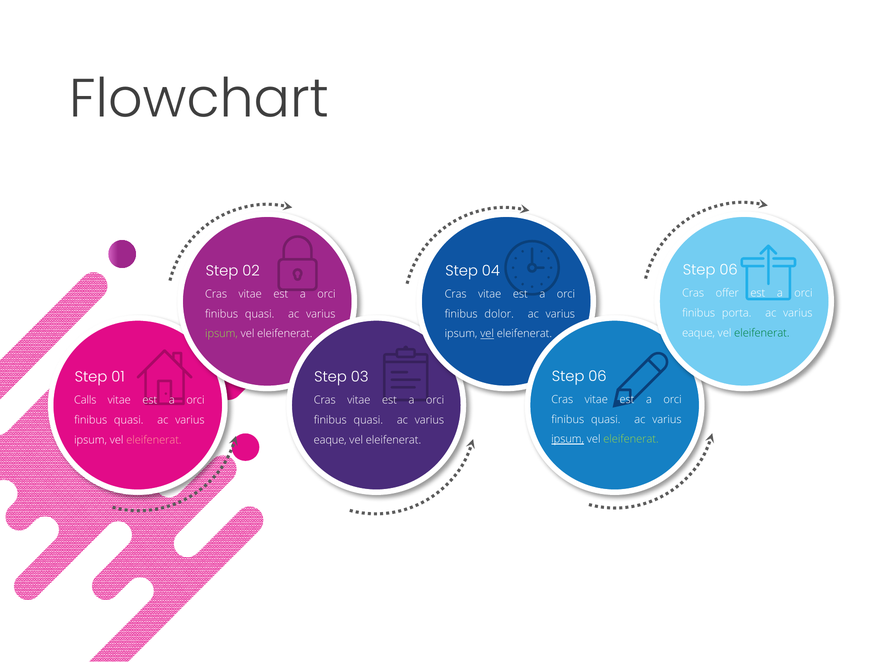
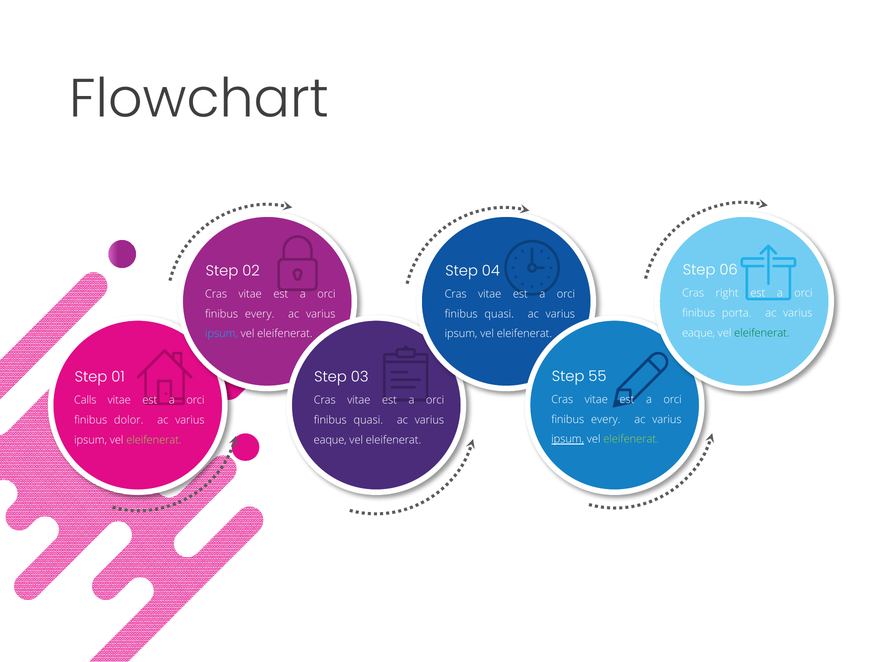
offer: offer -> right (727, 293)
quasi: quasi -> every (260, 314)
dolor: dolor -> quasi (499, 314)
ipsum colour: light green -> light blue (221, 334)
vel underline: present -> none (487, 334)
06: 06 -> 55 (597, 376)
quasi: quasi -> every (606, 419)
quasi: quasi -> dolor (129, 420)
eleifenerat colour: pink -> light green (154, 440)
